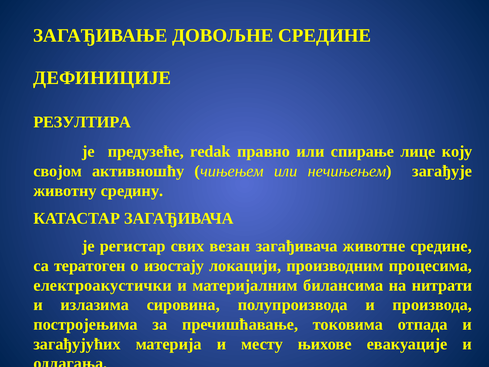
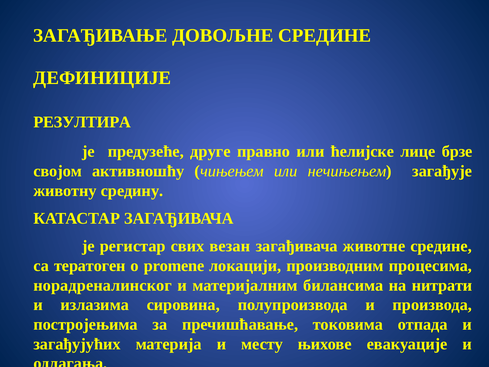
redak: redak -> друге (210, 151)
спирање: спирање -> ћелијске (362, 151)
коју: коју -> брзе (457, 151)
изостају: изостају -> promene (174, 266)
електроакустички: електроакустички -> норадреналинског (103, 285)
